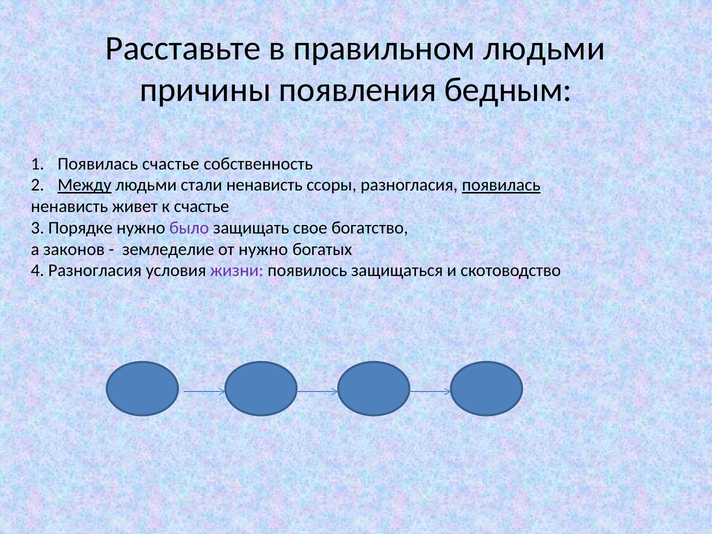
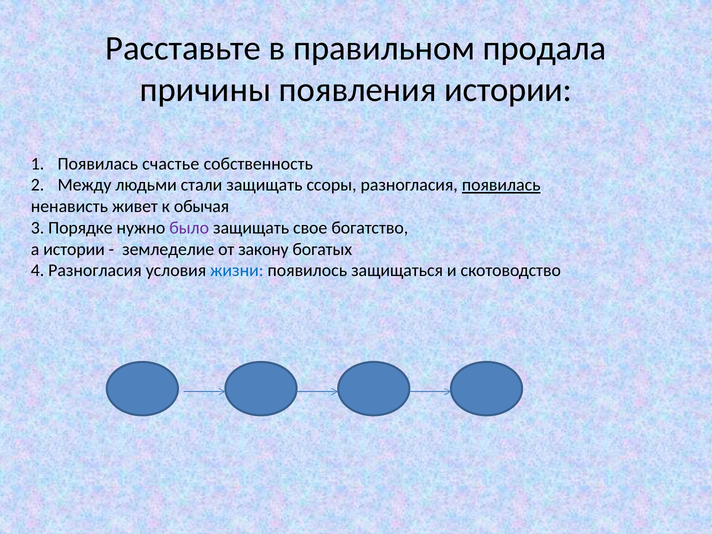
правильном людьми: людьми -> продала (545, 48)
появления бедным: бедным -> истории (508, 90)
Между underline: present -> none (85, 185)
стали ненависть: ненависть -> защищать (264, 185)
к счастье: счастье -> обычая (202, 206)
а законов: законов -> истории (74, 249)
от нужно: нужно -> закону (263, 249)
жизни colour: purple -> blue (237, 271)
